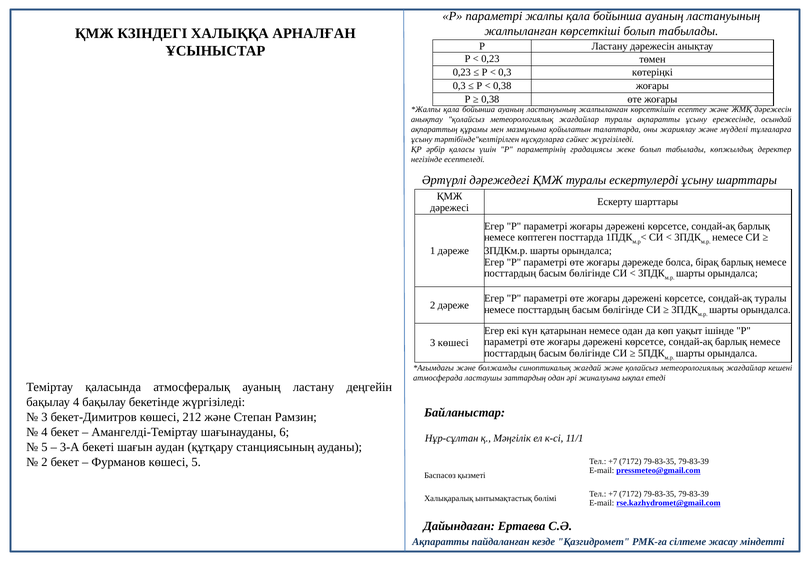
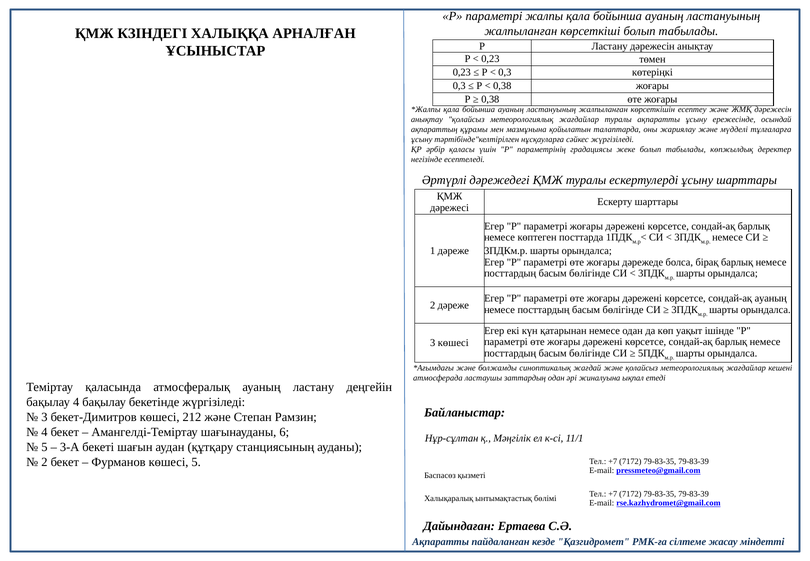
сондай-ақ туралы: туралы -> ауаның (771, 298)
